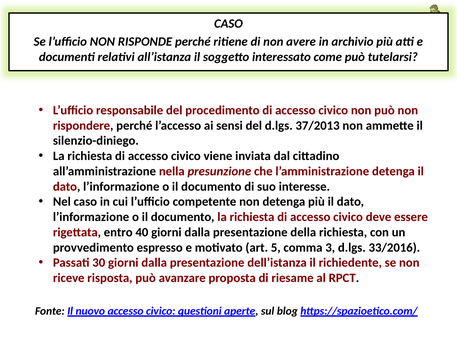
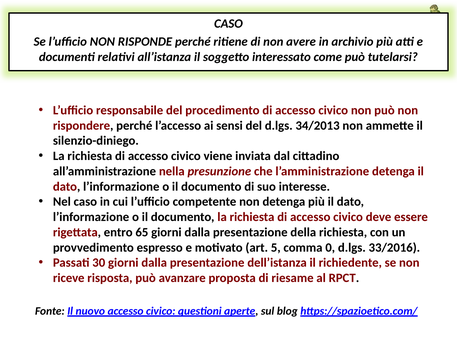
37/2013: 37/2013 -> 34/2013 (318, 125)
40: 40 -> 65 (142, 232)
3: 3 -> 0 (330, 247)
